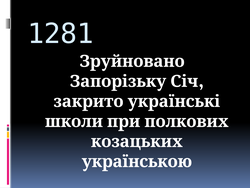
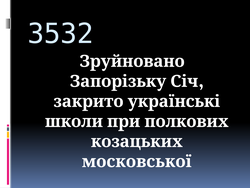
1281: 1281 -> 3532 (61, 34)
українською: українською -> московської (137, 161)
